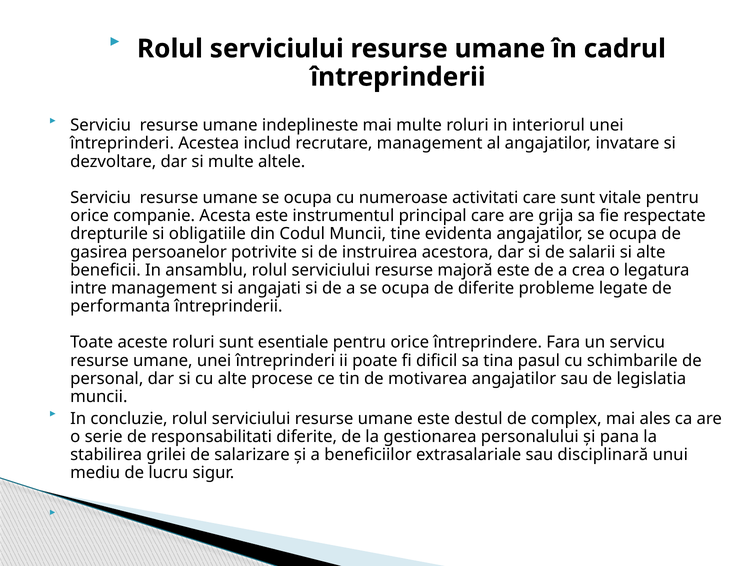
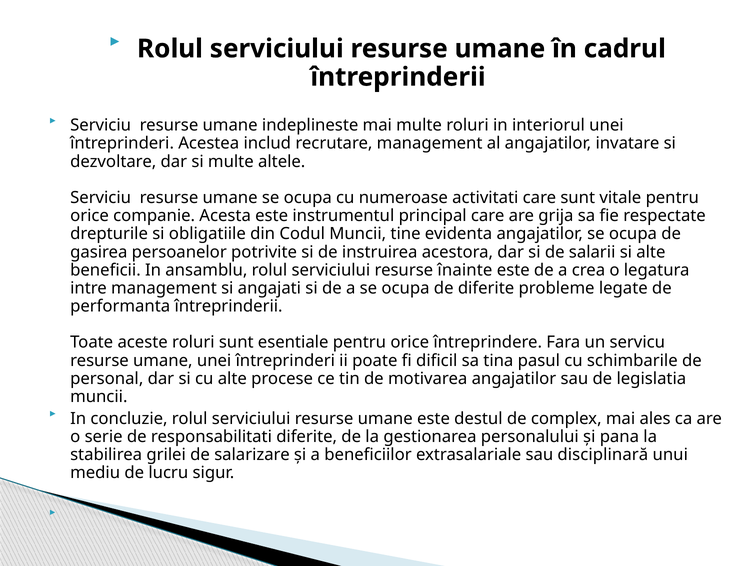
majoră: majoră -> înainte (465, 270)
